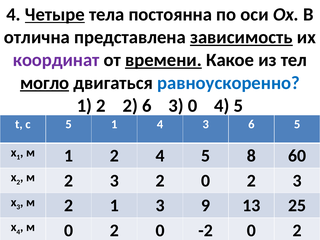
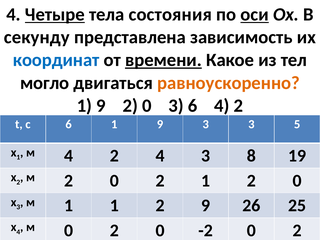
постоянна: постоянна -> состояния (170, 15)
оси underline: none -> present (255, 15)
отлична: отлична -> секунду (37, 37)
зависимость underline: present -> none (241, 37)
координат colour: purple -> blue (56, 60)
могло underline: present -> none (45, 83)
равноускоренно colour: blue -> orange (229, 83)
2: 2 -> 9 (101, 106)
6: 6 -> 0 (147, 106)
3 0: 0 -> 6 (193, 106)
5: 5 -> 2 (238, 106)
с 5: 5 -> 6 (69, 124)
4: 4 -> 9 (160, 124)
3 6: 6 -> 3 (251, 124)
м 1: 1 -> 4 (69, 156)
2 4 5: 5 -> 3 (206, 156)
60: 60 -> 19 (297, 156)
м 2 3: 3 -> 0 (114, 181)
0: 0 -> 1 (206, 181)
3: 3 -> 0 (297, 181)
2: 2 -> 1 (69, 206)
3: 3 -> 2 (160, 206)
13: 13 -> 26 (251, 206)
